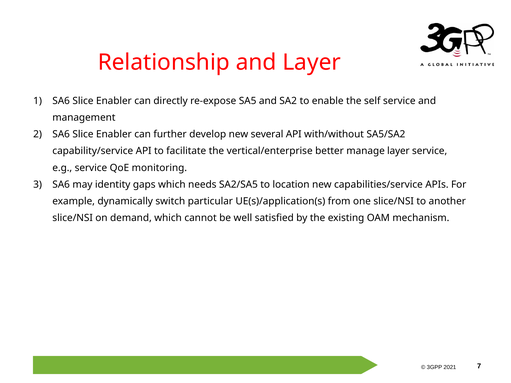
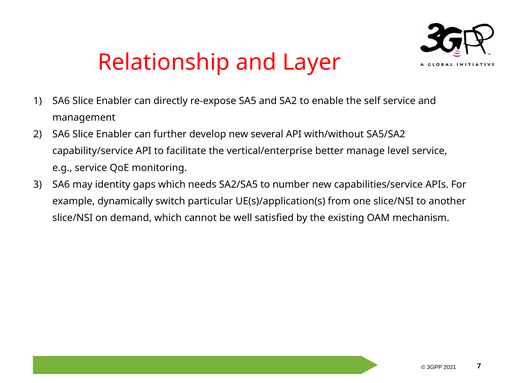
manage layer: layer -> level (398, 151)
location: location -> number (291, 185)
